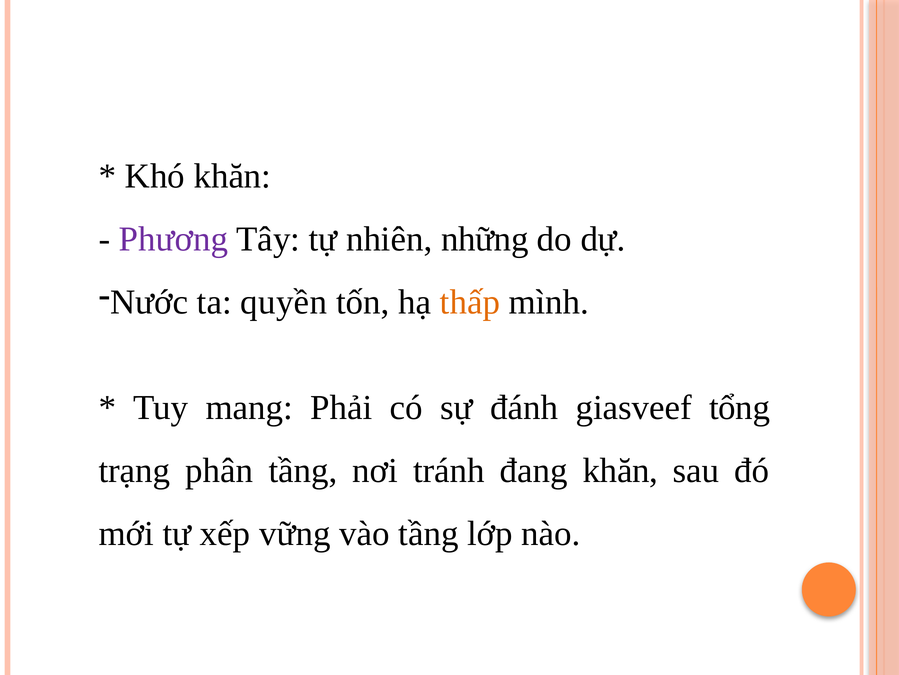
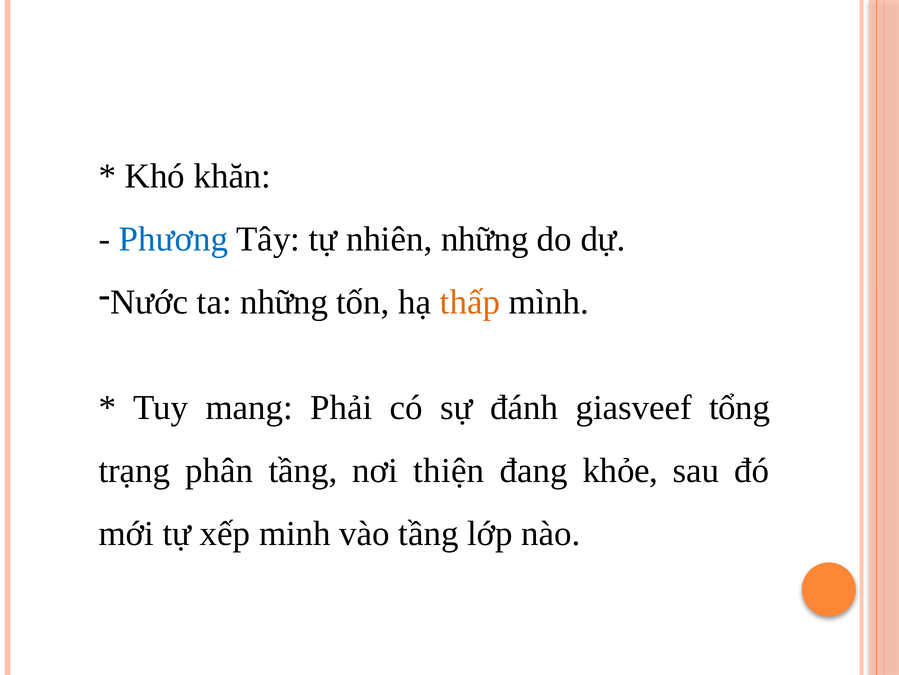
Phương colour: purple -> blue (174, 239)
ta quyền: quyền -> những (284, 302)
tránh: tránh -> thiện (449, 470)
đang khăn: khăn -> khỏe (620, 470)
vững: vững -> minh (295, 533)
